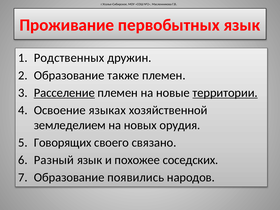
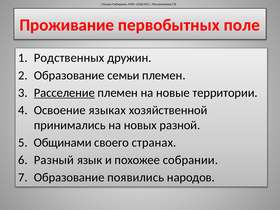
первобытных язык: язык -> поле (242, 25)
также: также -> семьи (123, 75)
территории underline: present -> none (225, 93)
земледелием: земледелием -> принимались (70, 125)
орудия: орудия -> разной (180, 125)
Говорящих: Говорящих -> Общинами (63, 143)
связано: связано -> странах (154, 143)
соседских: соседских -> собрании (190, 160)
